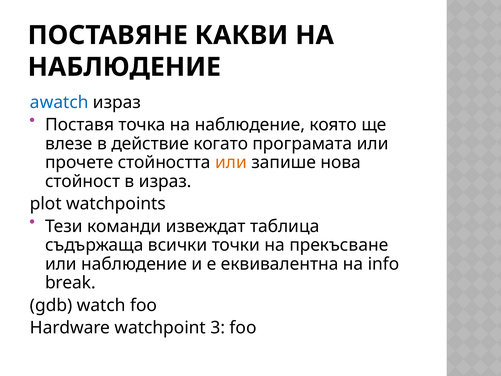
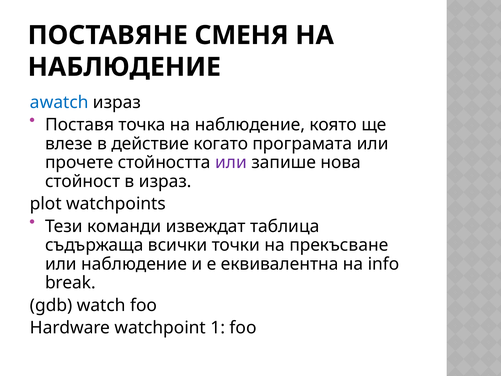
КАКВИ: КАКВИ -> СМЕНЯ (242, 35)
или colour: orange -> purple (231, 162)
3: 3 -> 1 (218, 328)
